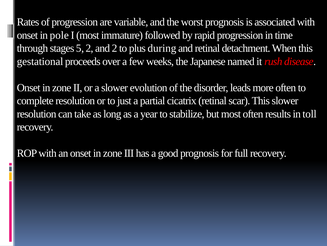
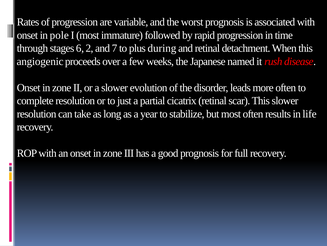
5: 5 -> 6 (80, 48)
and 2: 2 -> 7 (115, 48)
gestational: gestational -> angiogenic (40, 61)
toll: toll -> life (310, 114)
